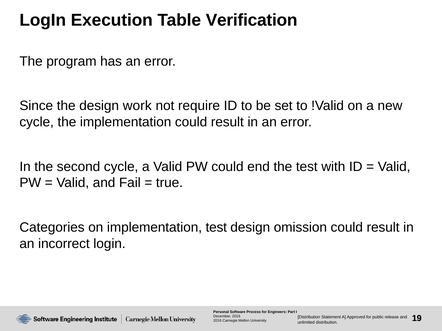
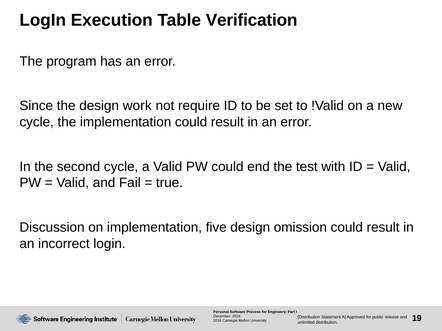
Categories: Categories -> Discussion (52, 228)
implementation test: test -> five (216, 228)
